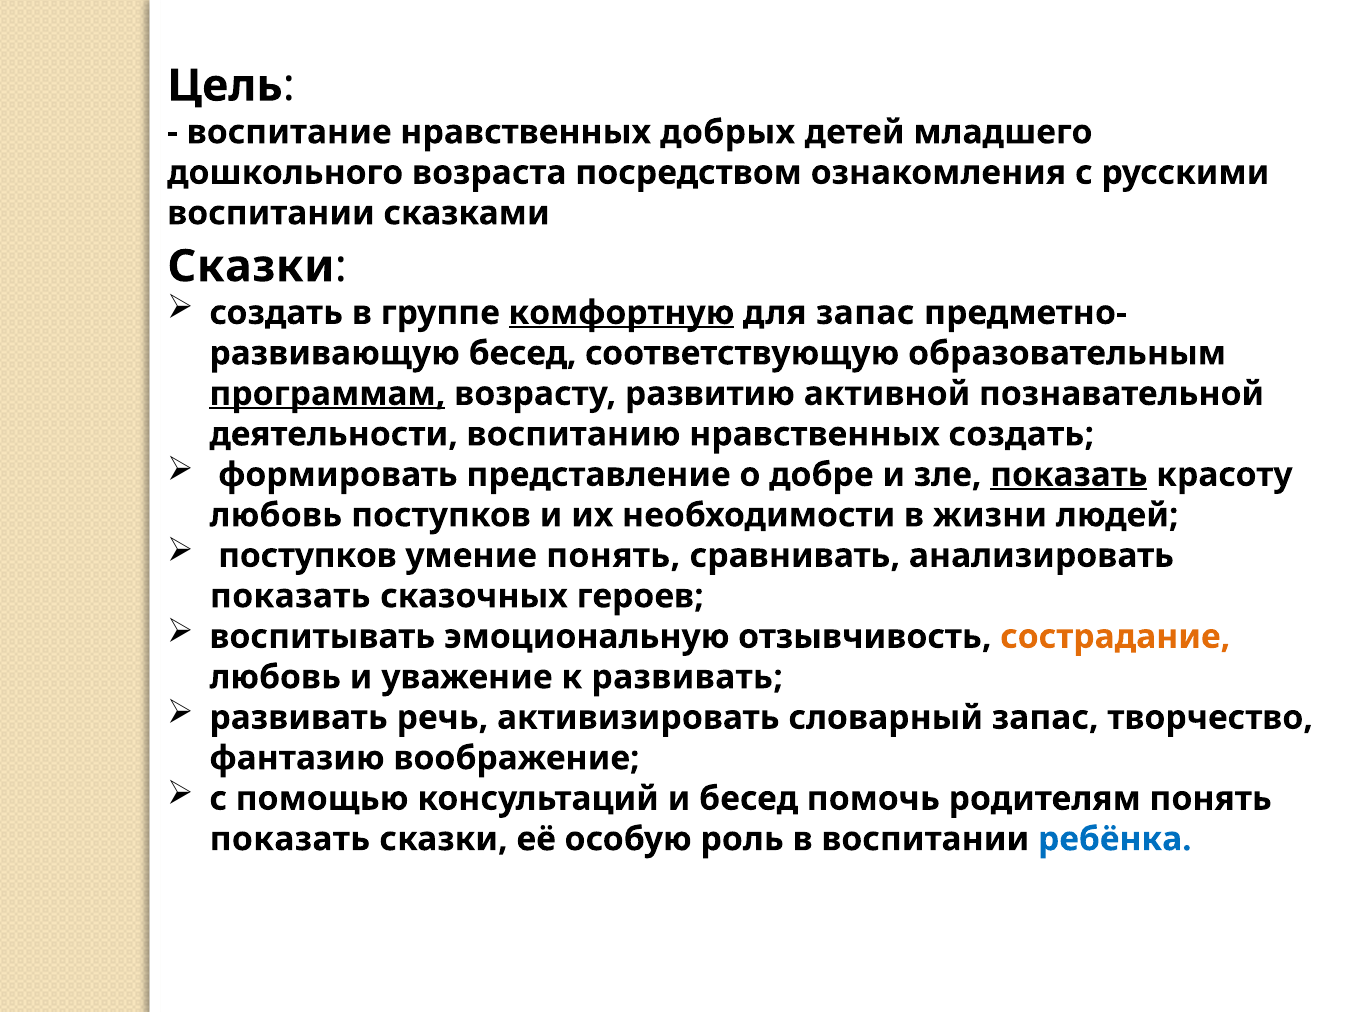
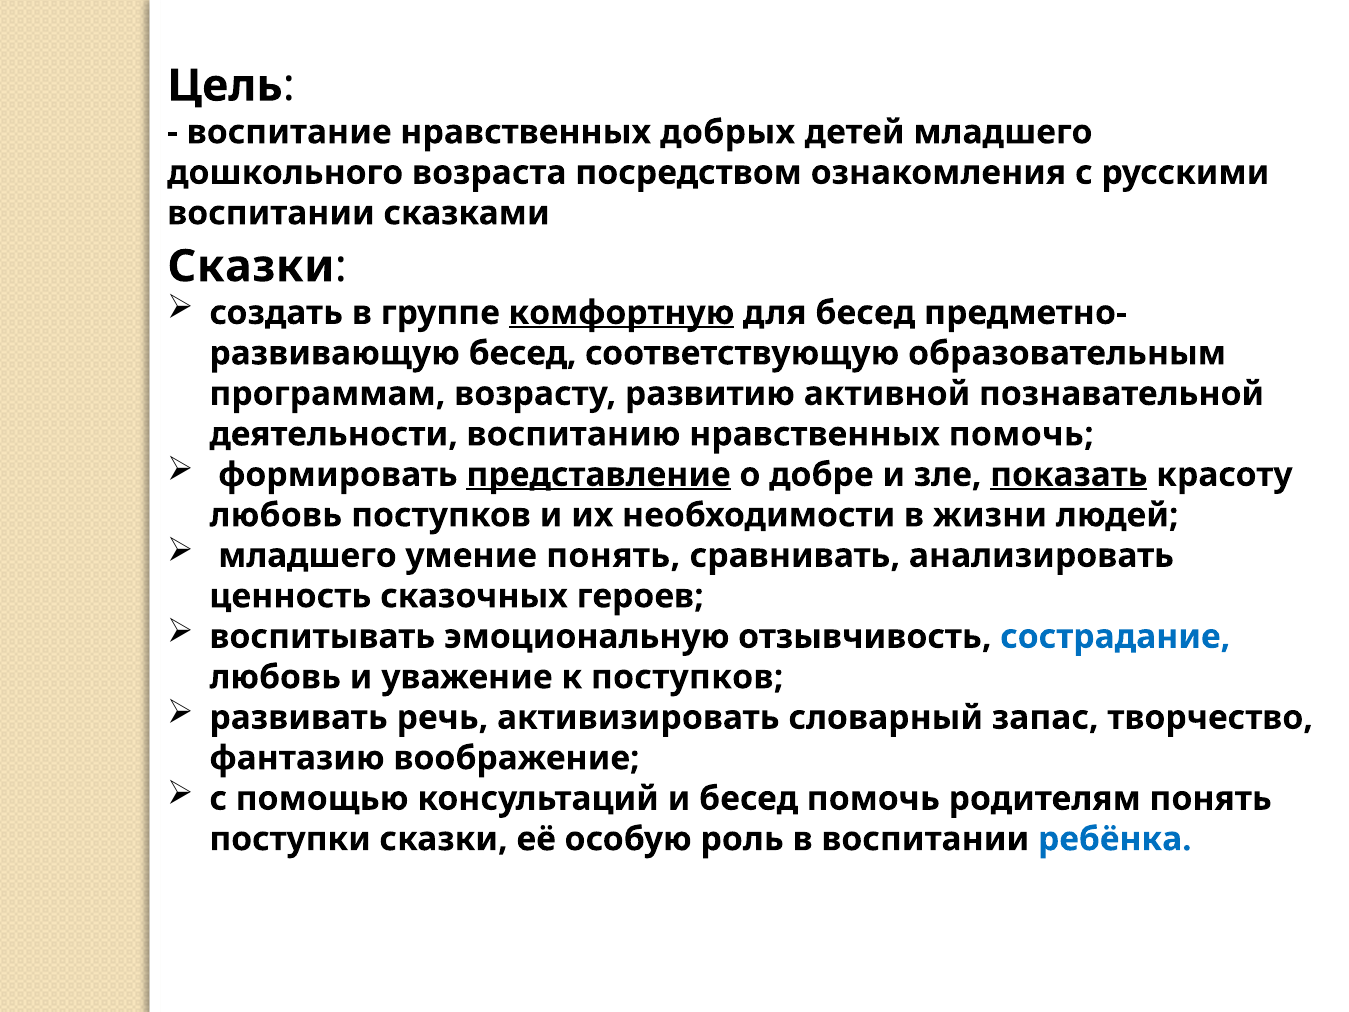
для запас: запас -> бесед (865, 313)
программам underline: present -> none (327, 394)
нравственных создать: создать -> помочь (1021, 434)
представление underline: none -> present (599, 475)
поступков: поступков -> младшего (307, 556)
показать: показать -> ценность (290, 596)
сострадание colour: orange -> blue (1115, 637)
к развивать: развивать -> поступков (687, 677)
показать: показать -> поступки (290, 839)
